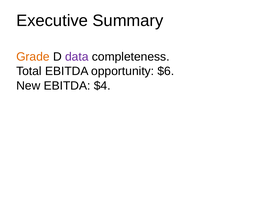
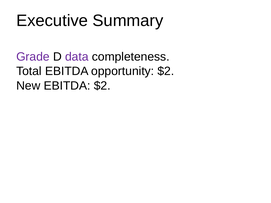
Grade colour: orange -> purple (33, 57)
opportunity $6: $6 -> $2 (166, 71)
EBITDA $4: $4 -> $2 (102, 86)
